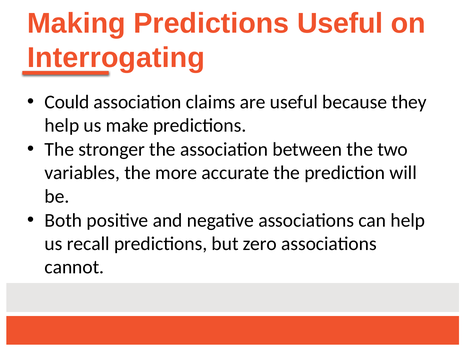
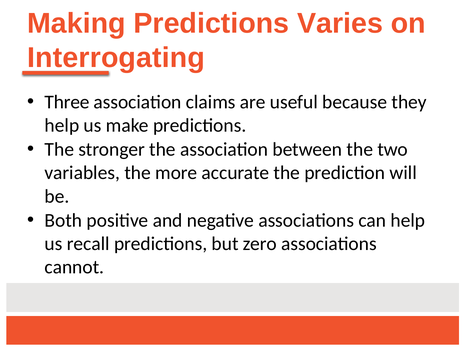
Predictions Useful: Useful -> Varies (340, 23)
Could: Could -> Three (67, 102)
